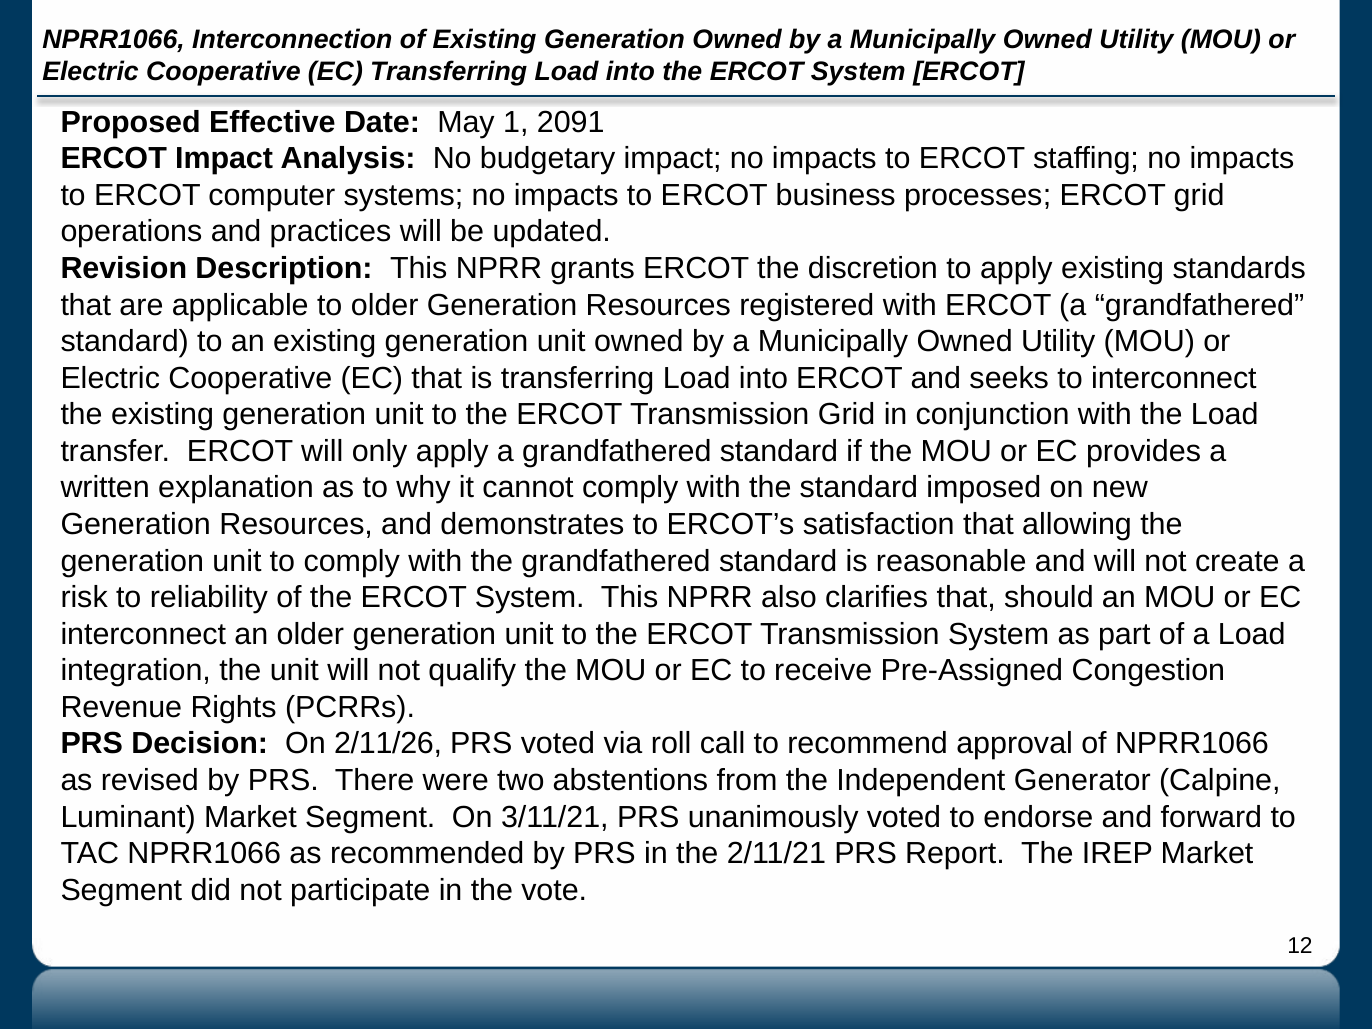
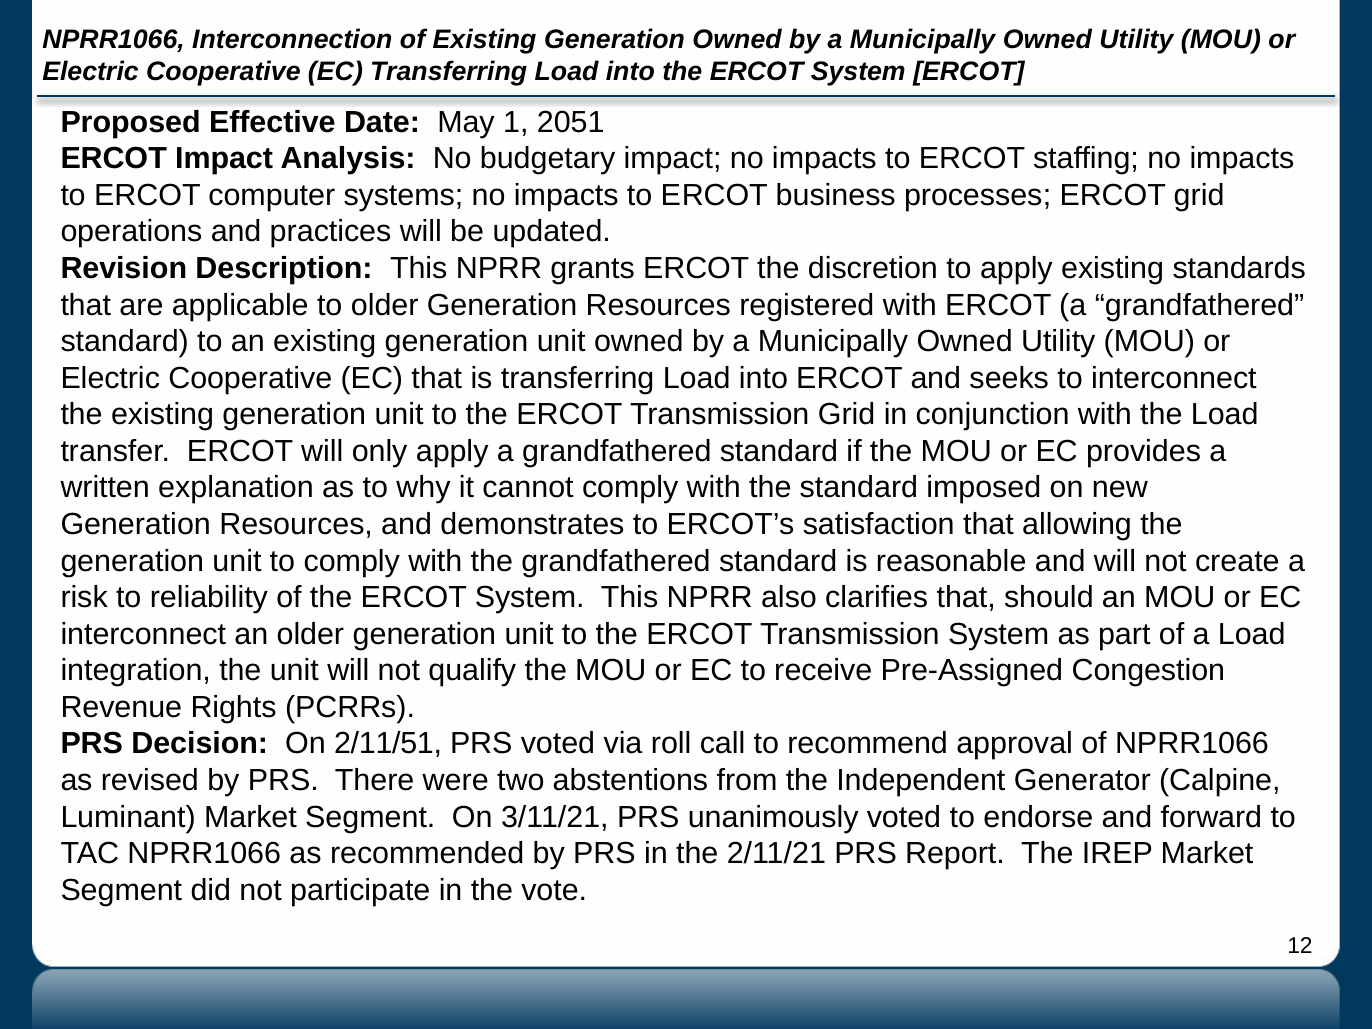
2091: 2091 -> 2051 (571, 122)
2/11/26: 2/11/26 -> 2/11/51 (388, 744)
